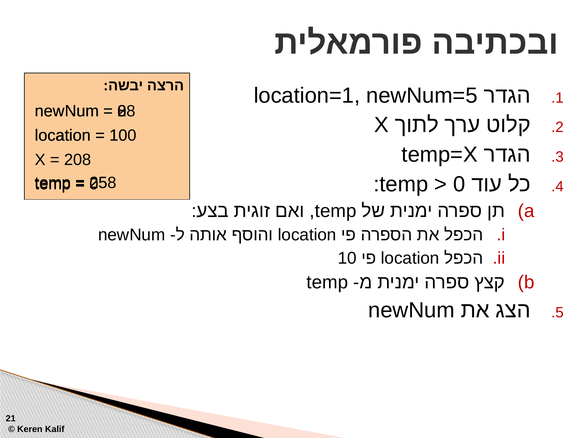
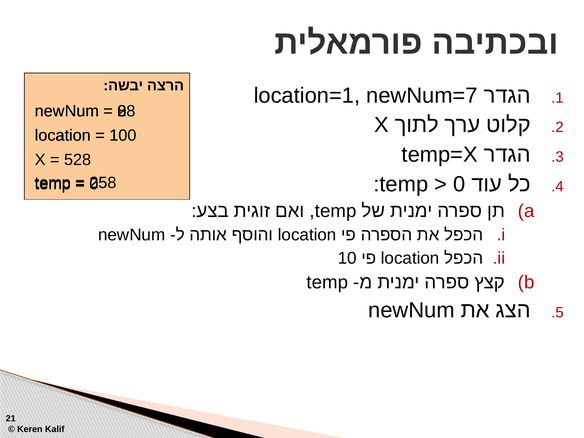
newNum=5: newNum=5 -> newNum=7 (422, 95)
208: 208 -> 528 (78, 160)
